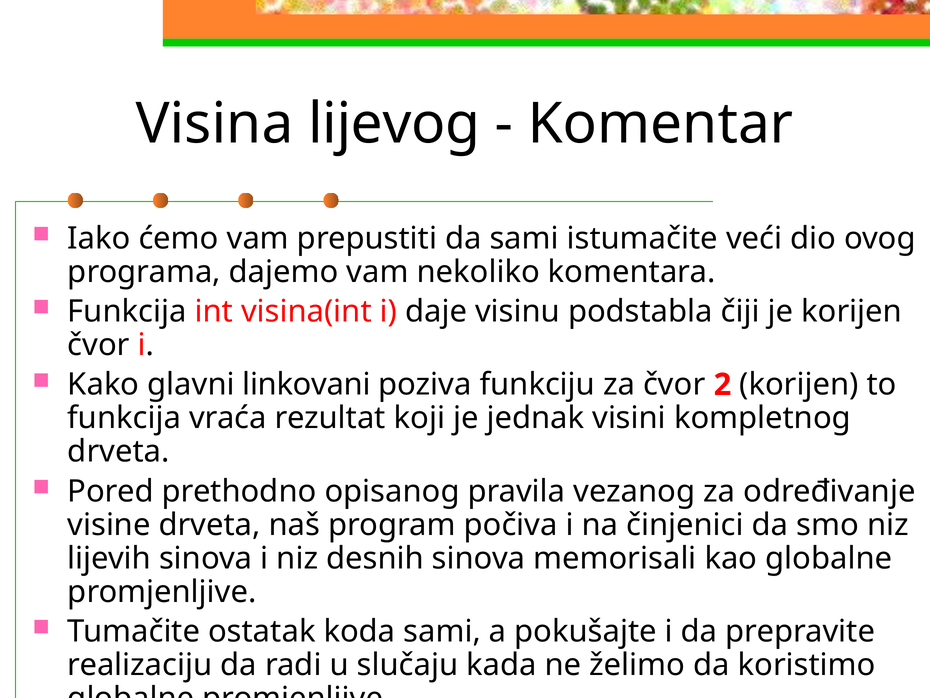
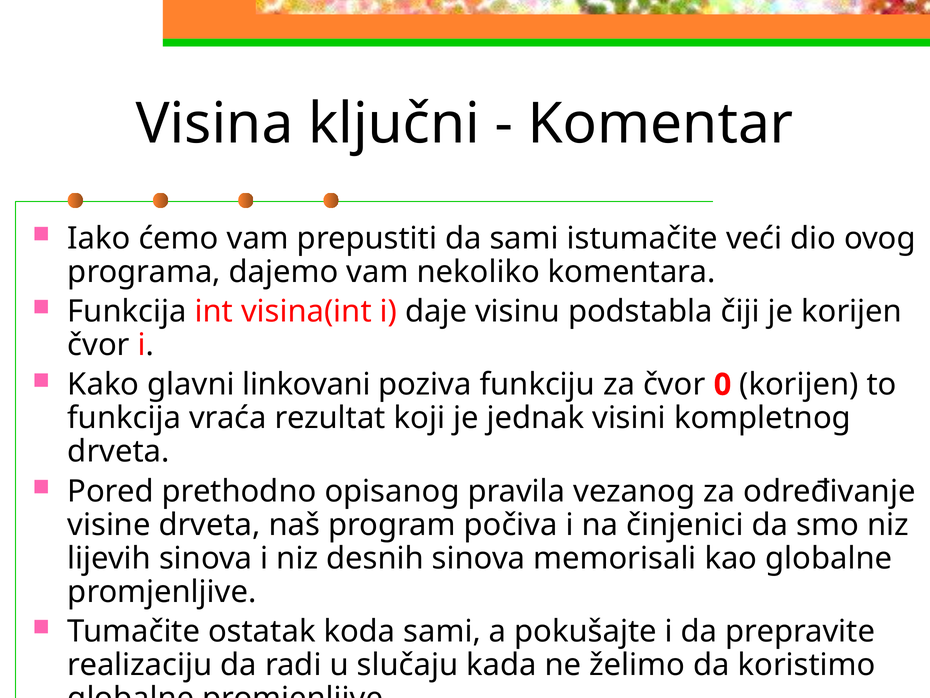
lijevog: lijevog -> ključni (394, 124)
2: 2 -> 0 (723, 384)
